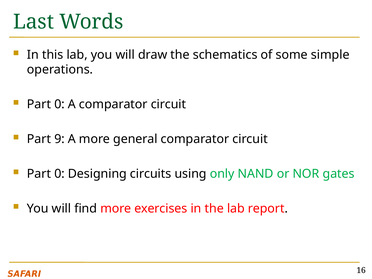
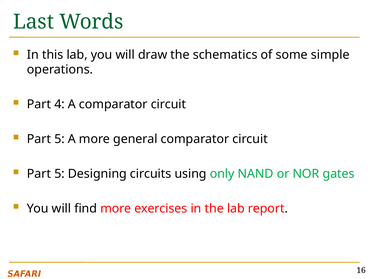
0: 0 -> 4 (59, 104)
9: 9 -> 5 (59, 139)
0: 0 -> 5 (59, 174)
